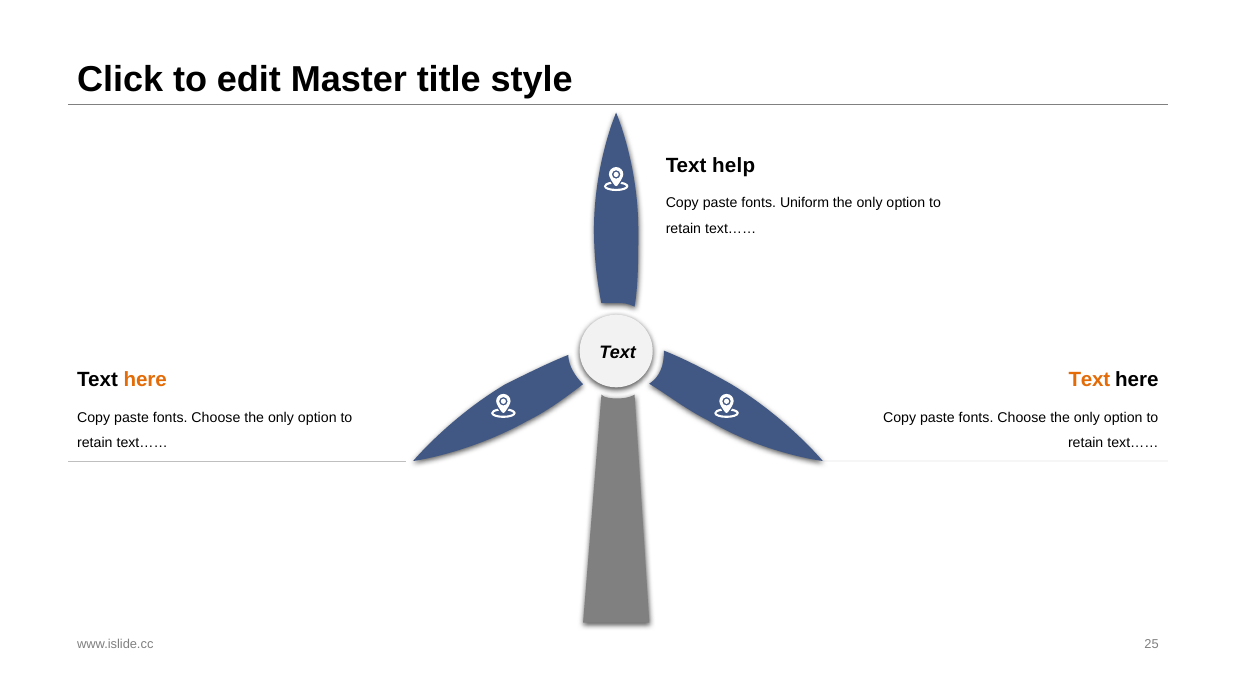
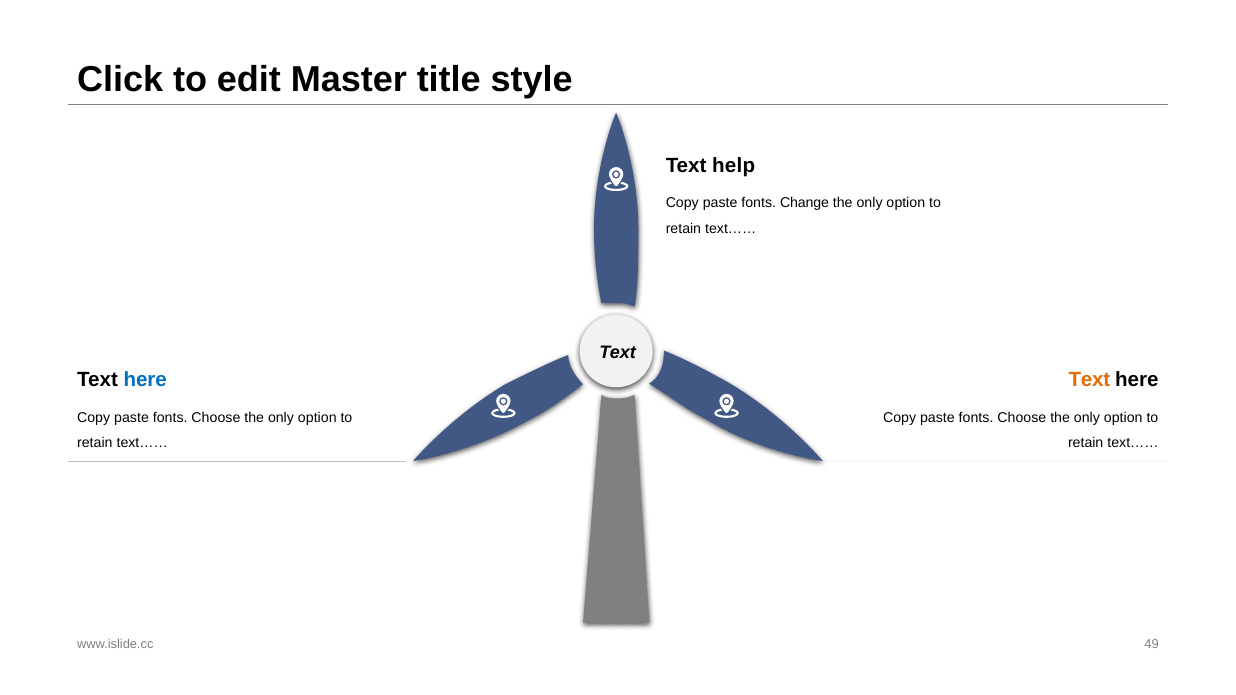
Uniform: Uniform -> Change (805, 203)
here colour: orange -> blue (145, 380)
25: 25 -> 49 (1152, 644)
